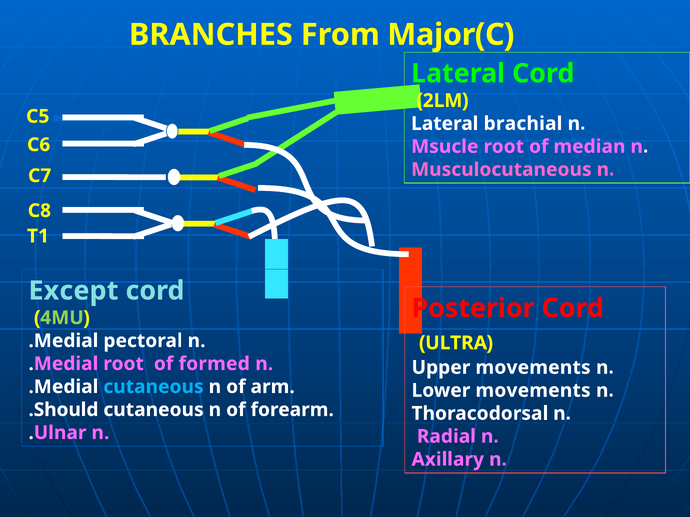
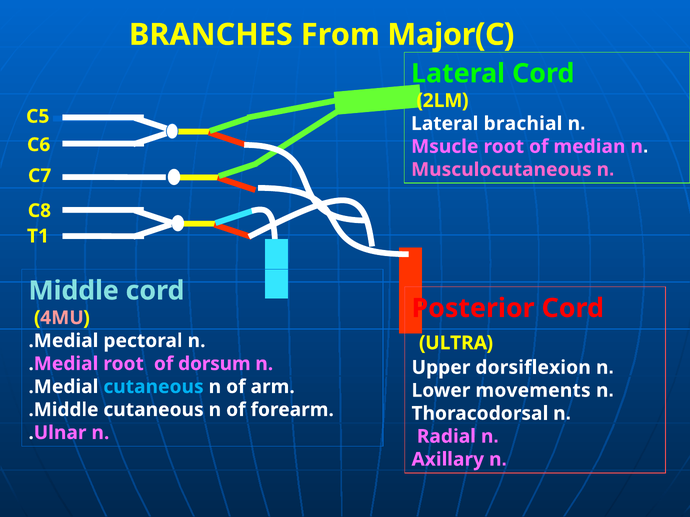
Except: Except -> Middle (74, 291)
4MU colour: light green -> pink (62, 318)
formed: formed -> dorsum (214, 364)
movements: movements -> dorsiflexion (533, 368)
.Should: .Should -> .Middle (63, 410)
